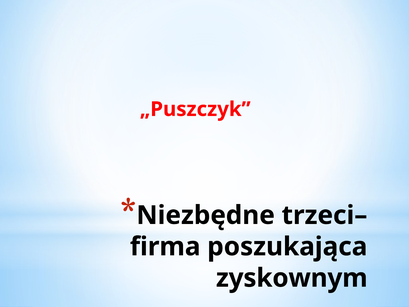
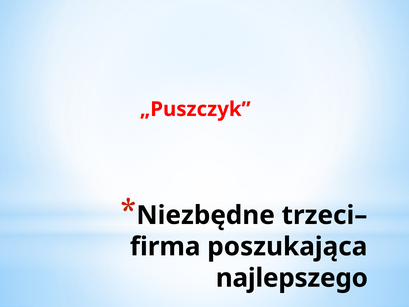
zyskownym: zyskownym -> najlepszego (292, 278)
